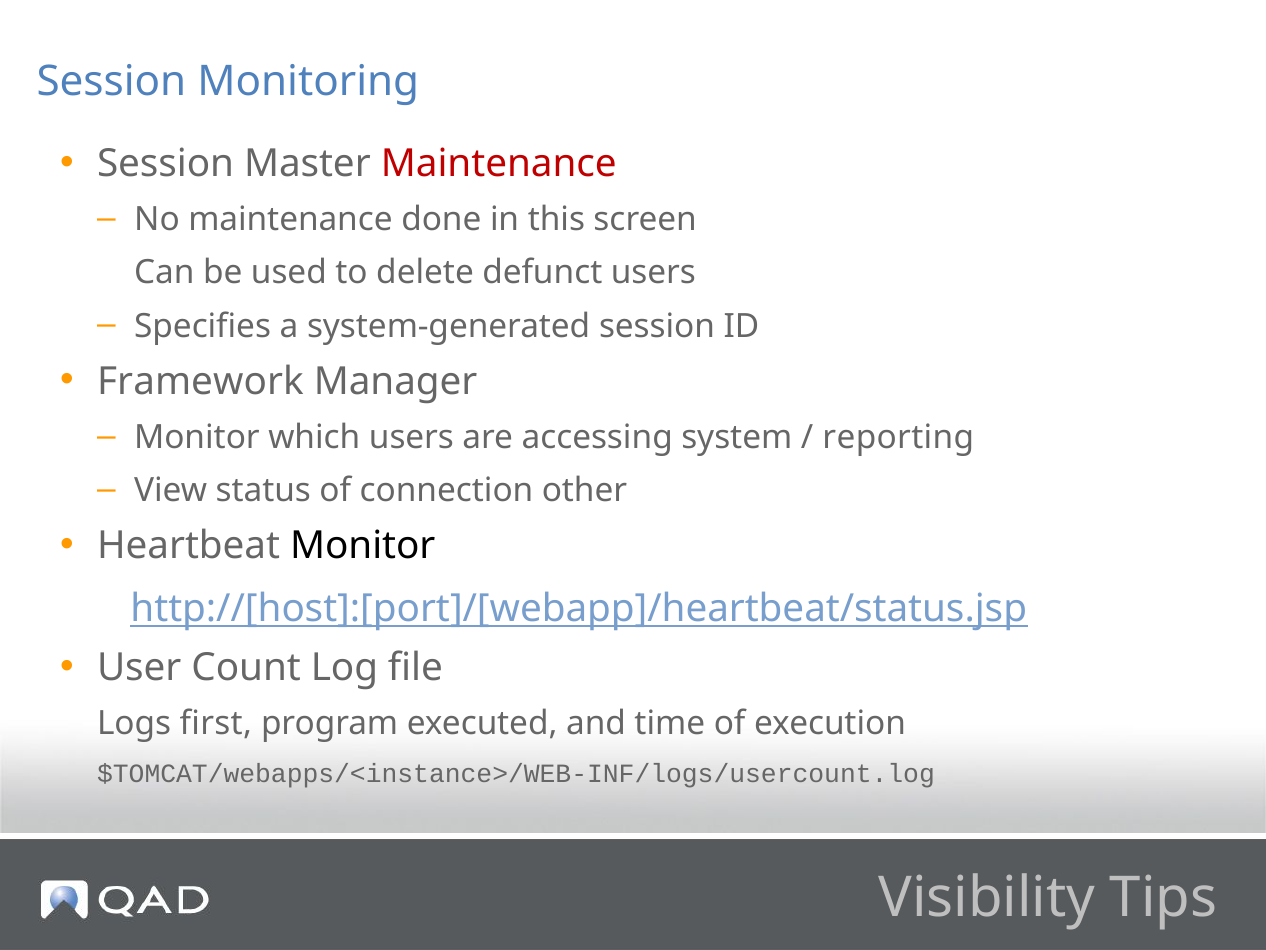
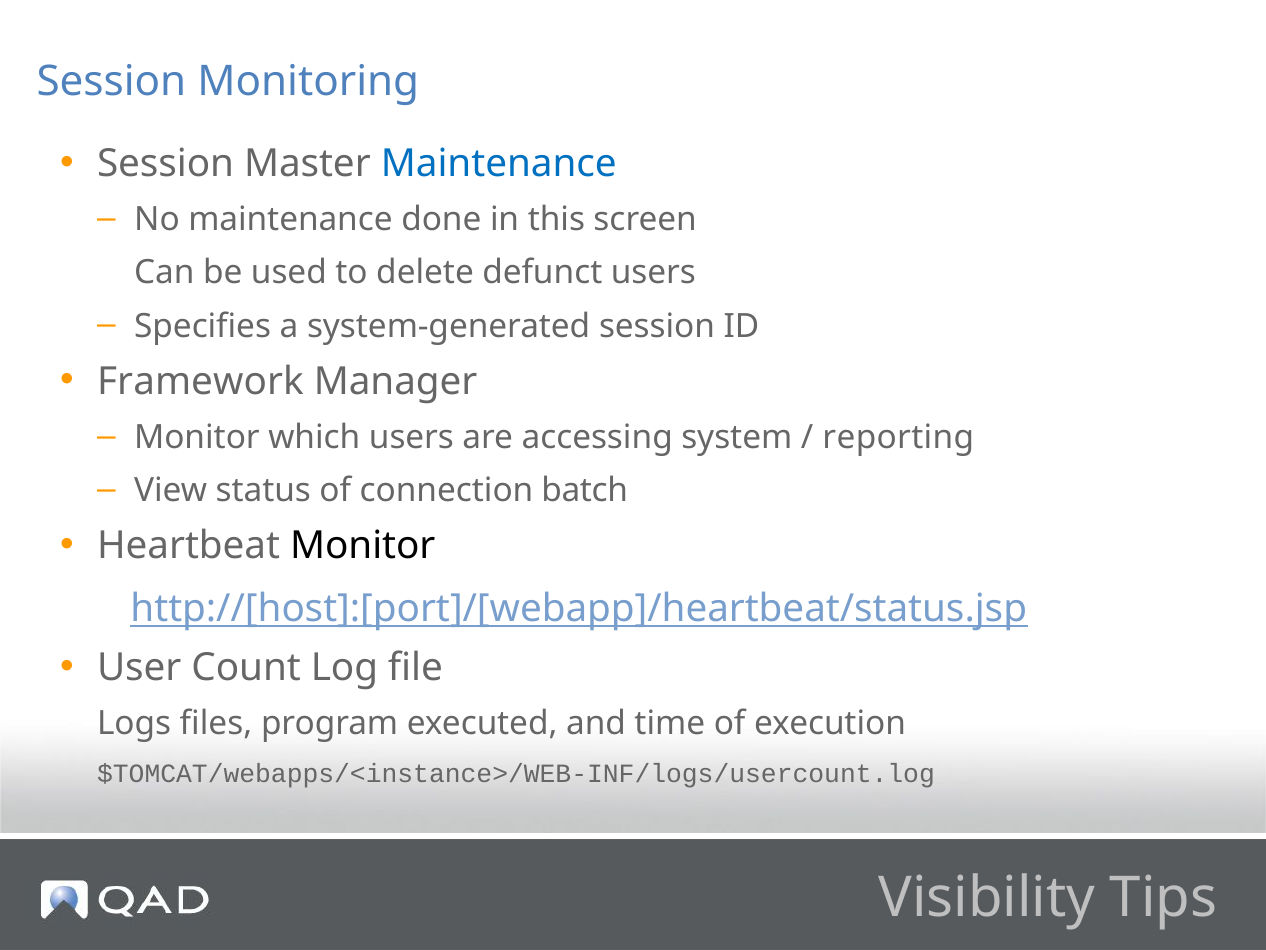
Maintenance colour: red -> blue (499, 164)
other: other -> batch (585, 490)
first: first -> files (216, 723)
